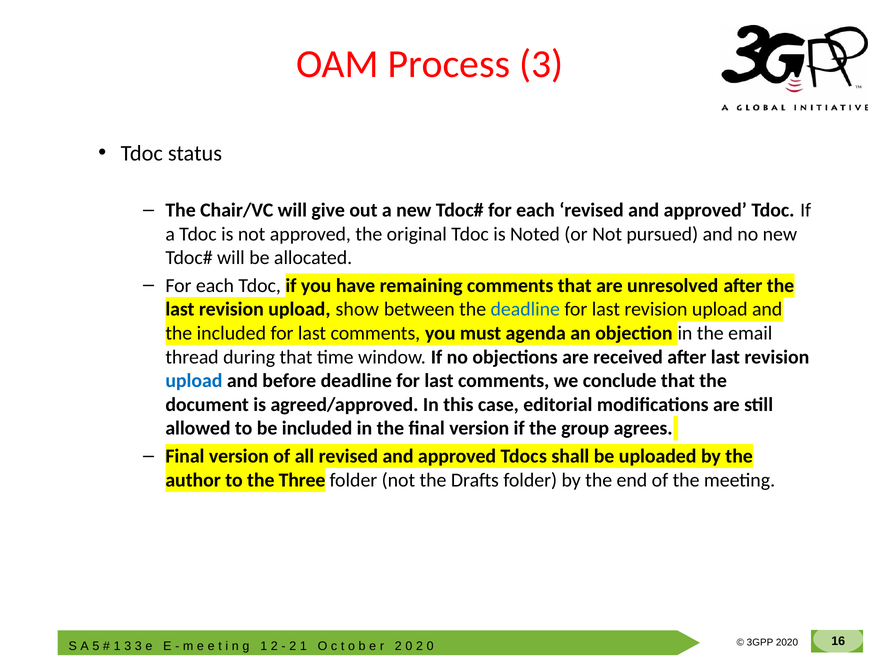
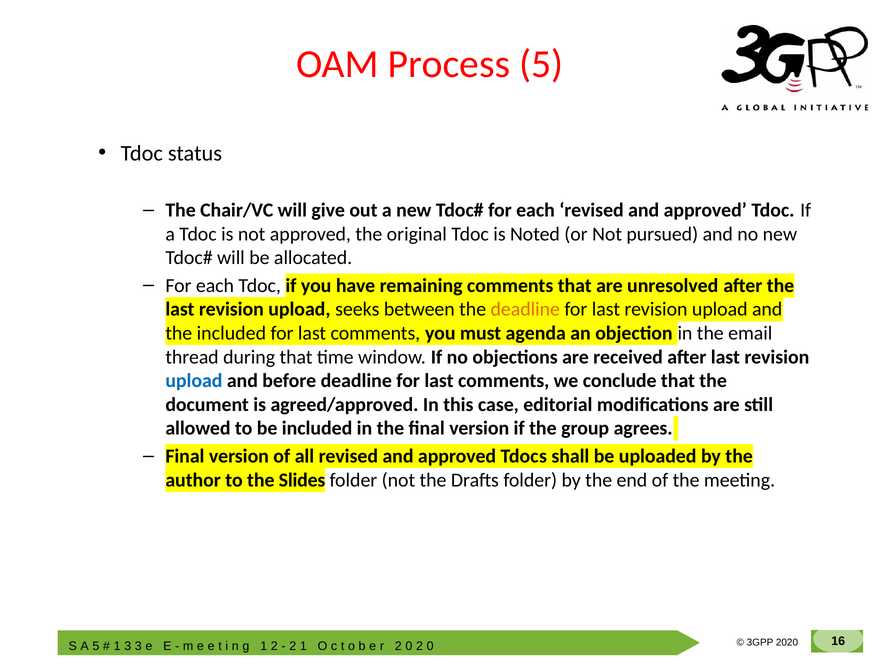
Process 3: 3 -> 5 (541, 64)
show: show -> seeks (357, 310)
deadline colour: blue -> orange (525, 310)
Three: Three -> Slides (302, 480)
